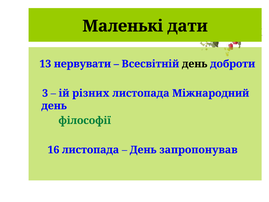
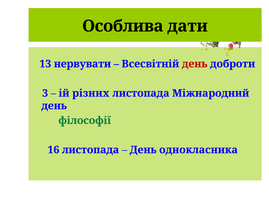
Маленькі: Маленькі -> Особлива (123, 26)
день colour: black -> red (195, 64)
запропонував: запропонував -> однокласника (198, 150)
